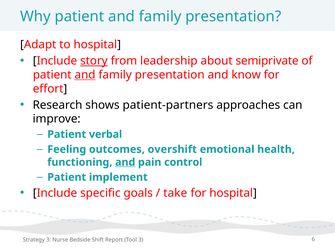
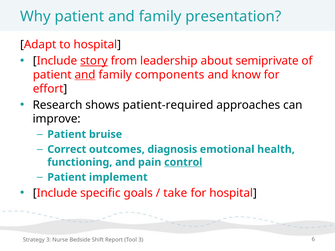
presentation: presentation -> components (170, 75)
patient-partners: patient-partners -> patient-required (168, 105)
verbal: verbal -> bruise (106, 134)
Feeling: Feeling -> Correct (67, 149)
overshift: overshift -> diagnosis (172, 149)
and underline: present -> none (125, 162)
control underline: none -> present (183, 162)
